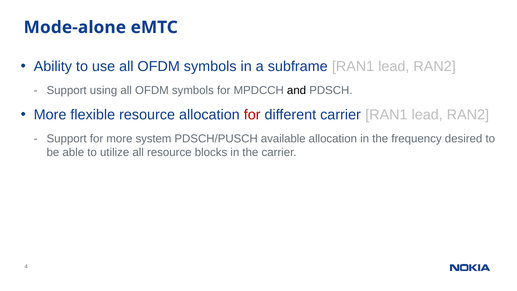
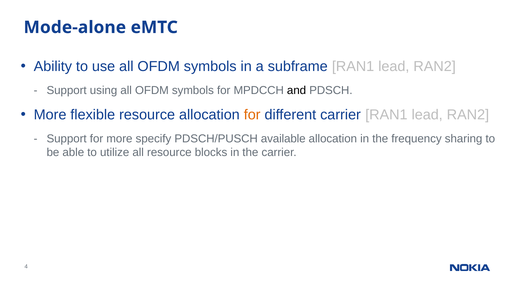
for colour: red -> orange (252, 115)
system: system -> specify (153, 139)
desired: desired -> sharing (464, 139)
